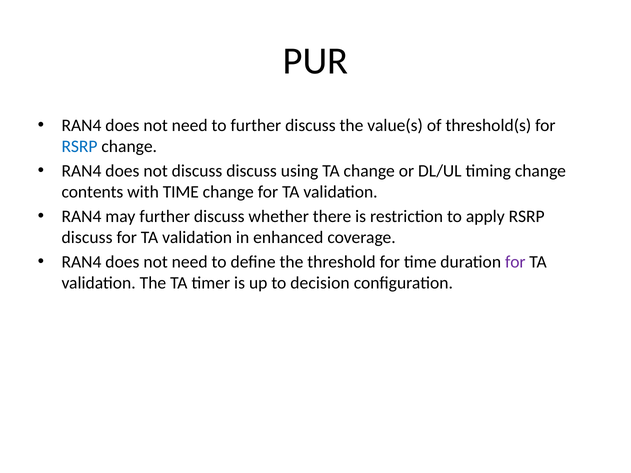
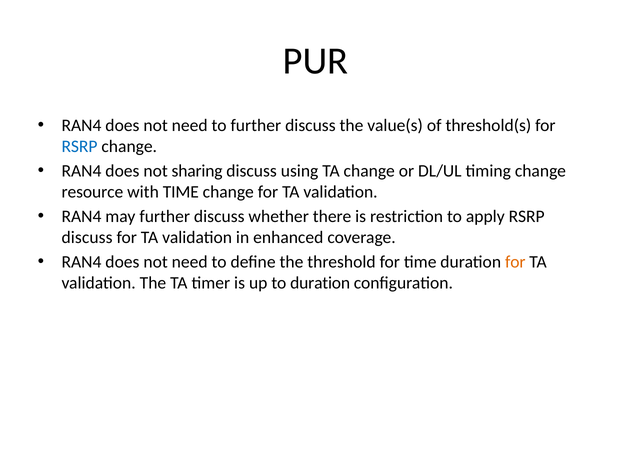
not discuss: discuss -> sharing (197, 171)
contents: contents -> resource (92, 192)
for colour: purple -> orange (515, 262)
to decision: decision -> duration (320, 283)
